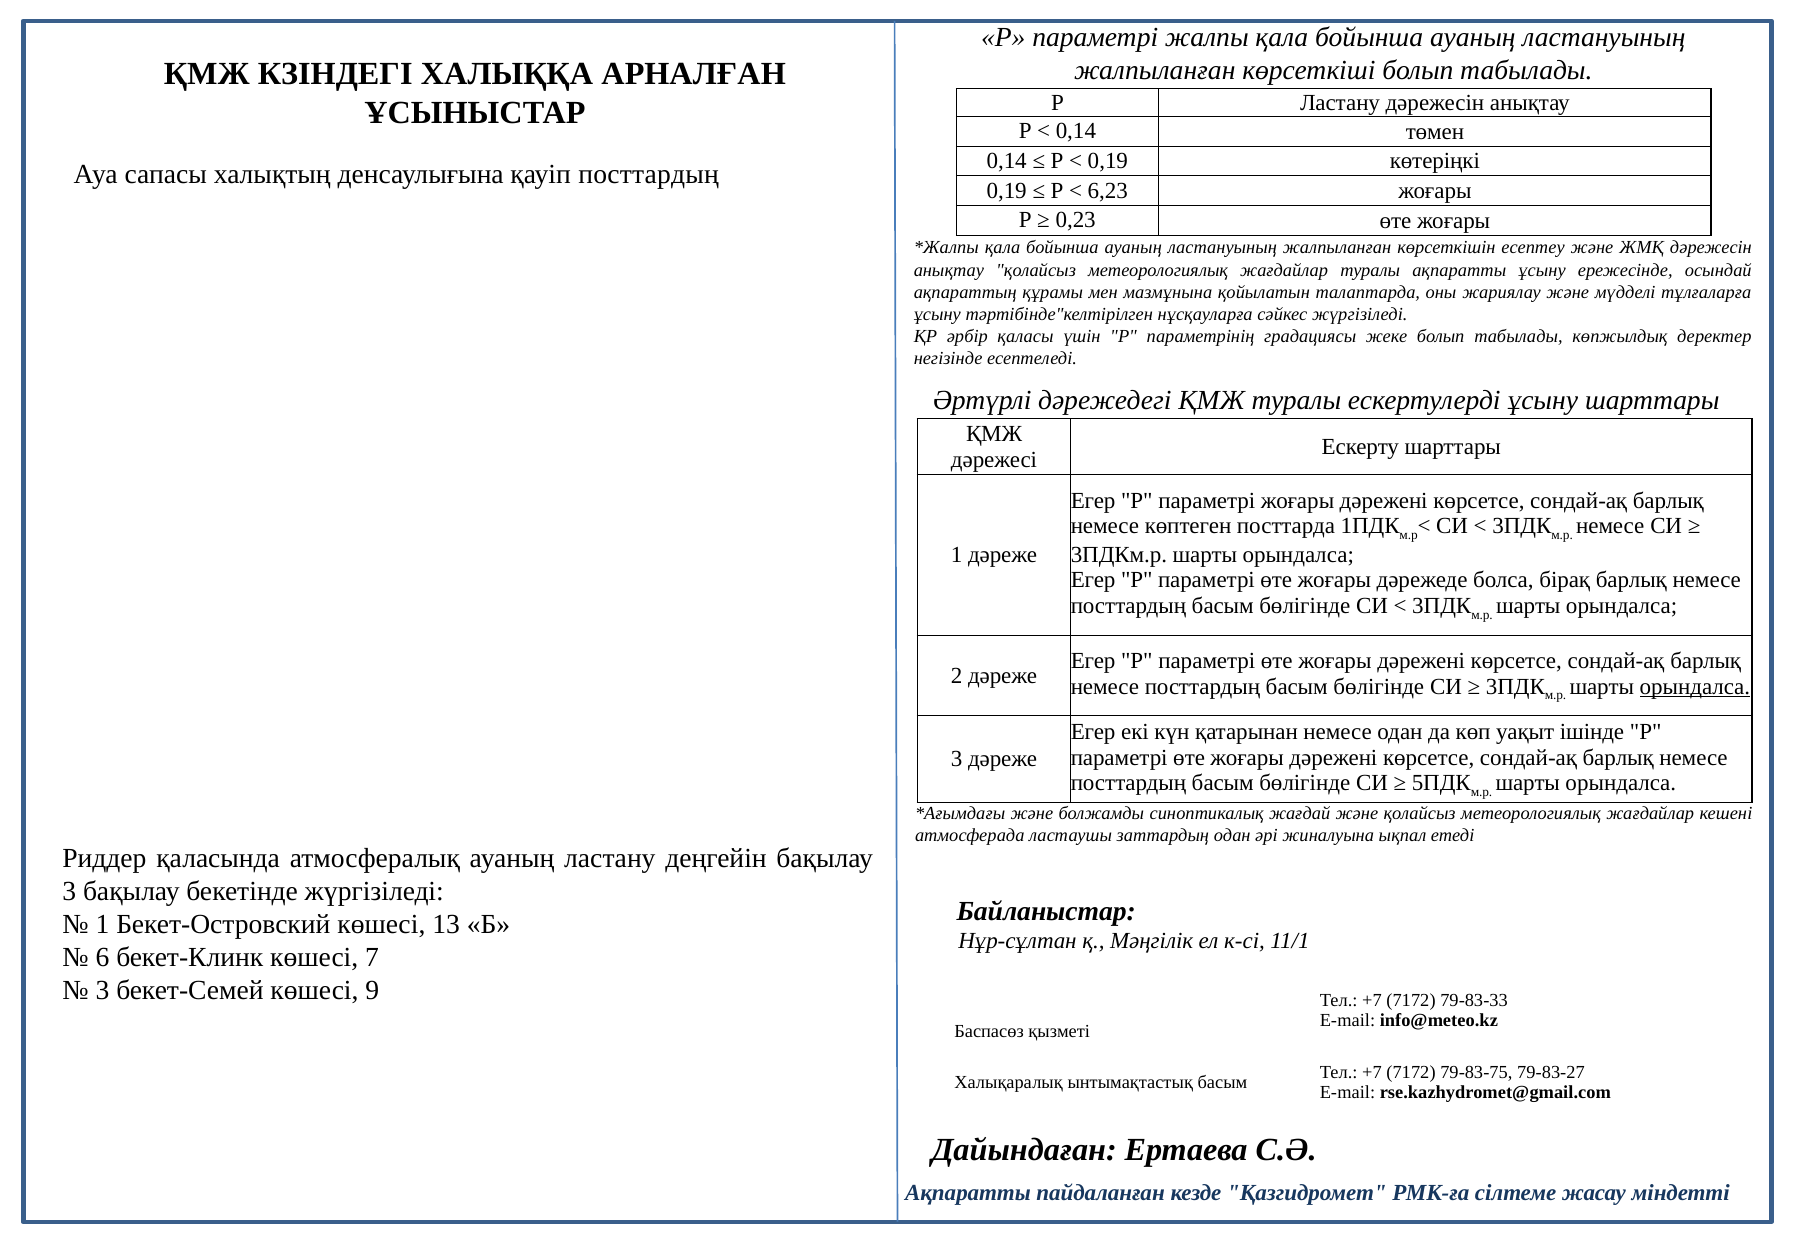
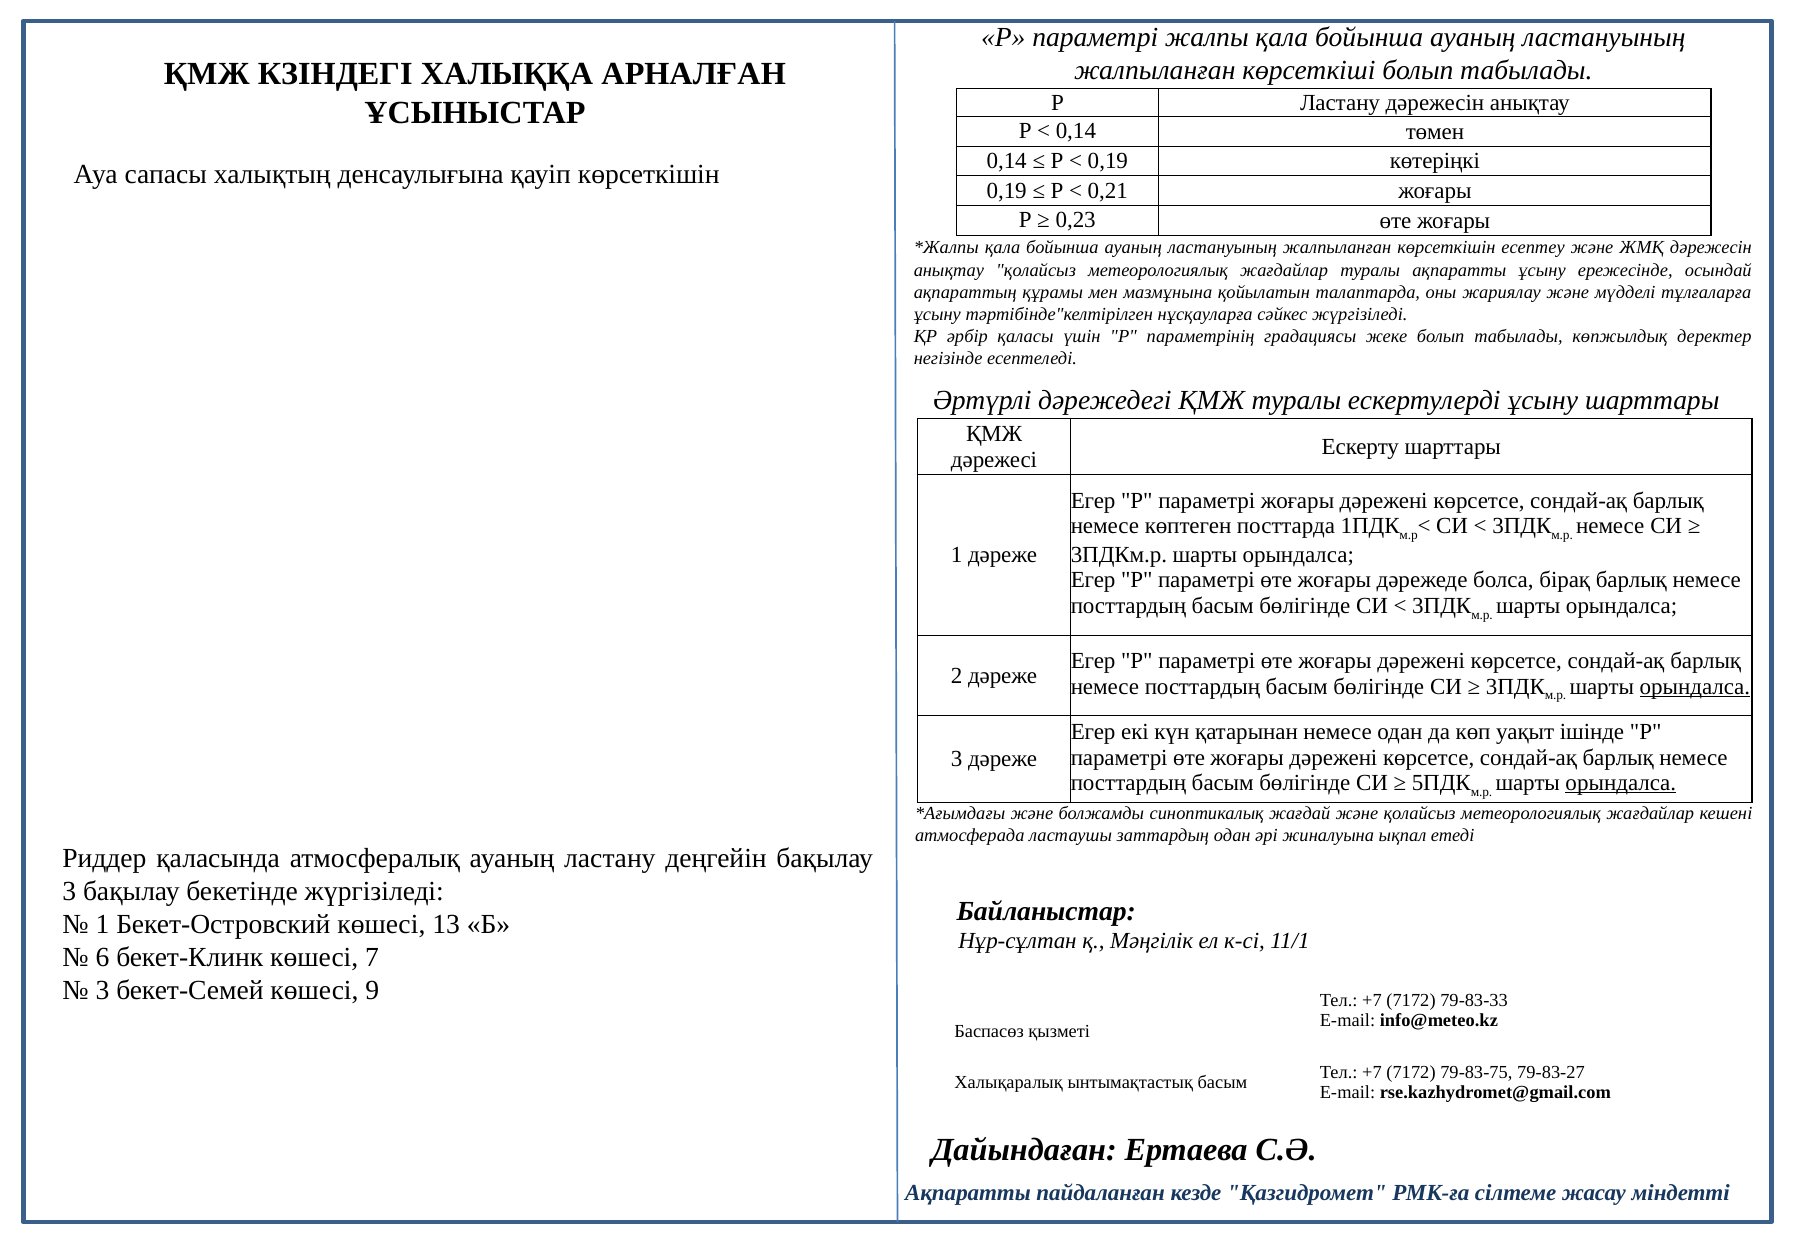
қауіп посттардың: посттардың -> көрсеткішін (649, 174)
6,23: 6,23 -> 0,21 (1108, 190)
орындалса underline: none -> present (1621, 783)
